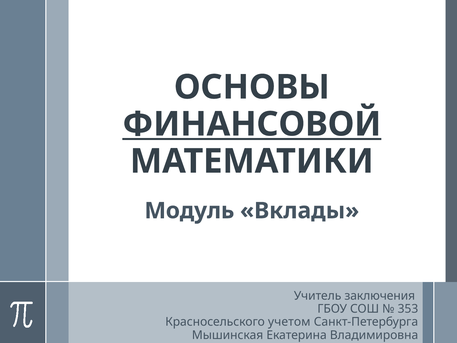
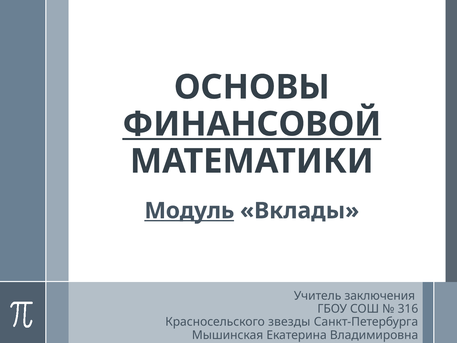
Модуль underline: none -> present (189, 211)
353: 353 -> 316 (408, 309)
учетом: учетом -> звезды (289, 322)
